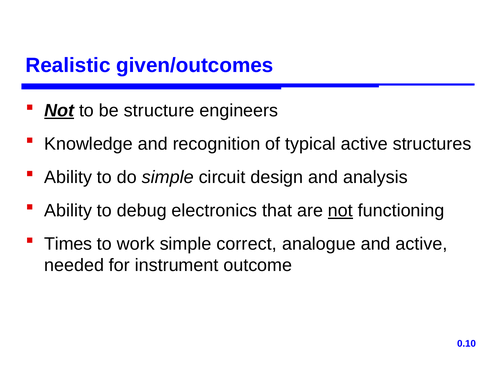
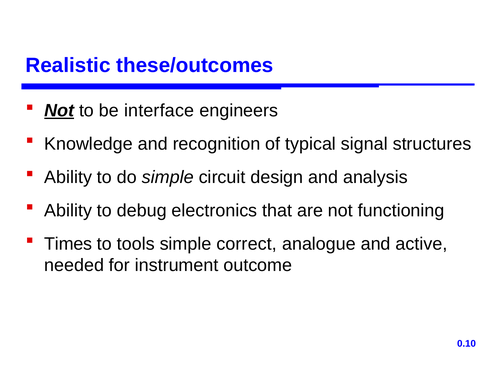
given/outcomes: given/outcomes -> these/outcomes (195, 65)
structure: structure -> interface (159, 111)
typical active: active -> signal (364, 144)
not underline: present -> none (340, 211)
work: work -> tools (136, 244)
